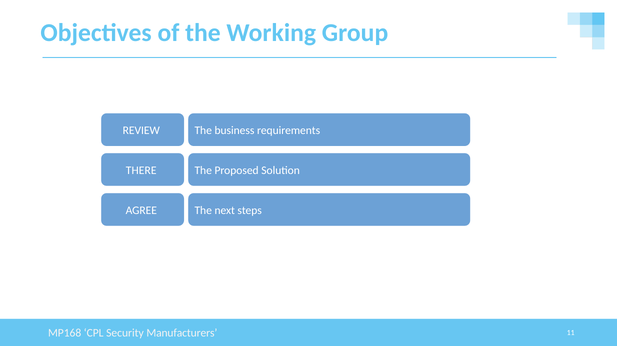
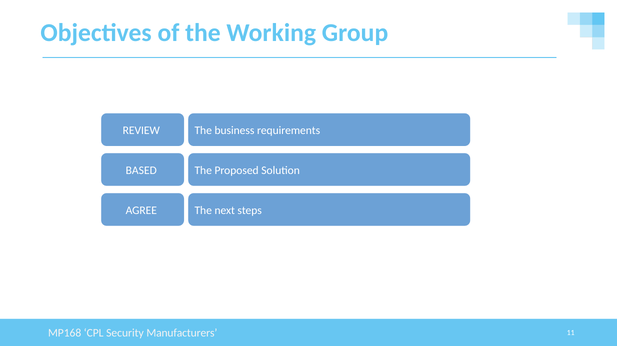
THERE: THERE -> BASED (141, 170)
